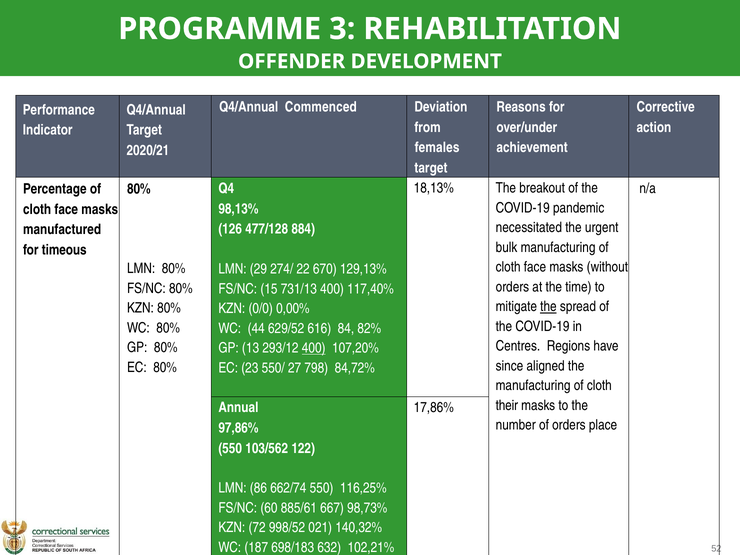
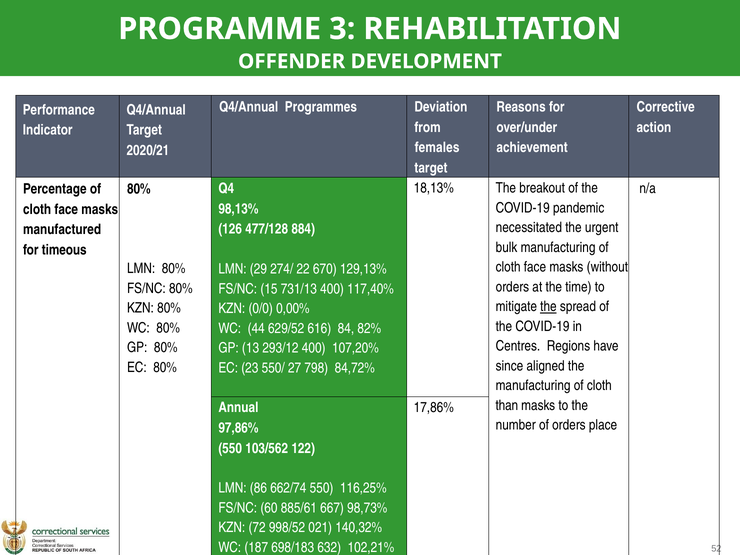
Commenced: Commenced -> Programmes (321, 107)
400 underline: present -> none (314, 348)
their: their -> than (507, 405)
